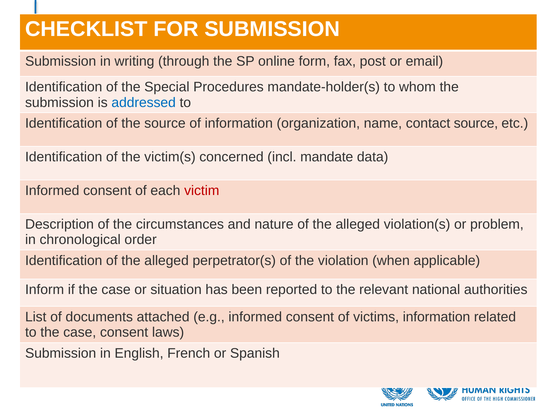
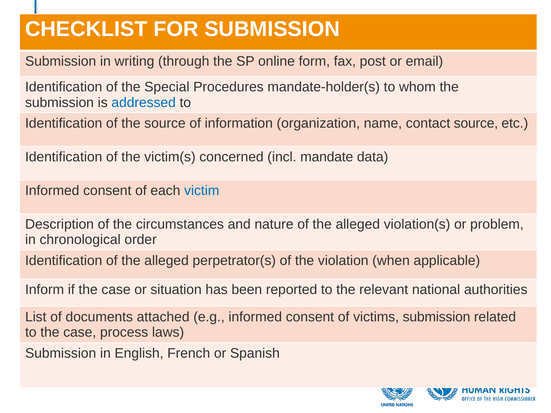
victim colour: red -> blue (202, 191)
victims information: information -> submission (437, 317)
case consent: consent -> process (124, 332)
